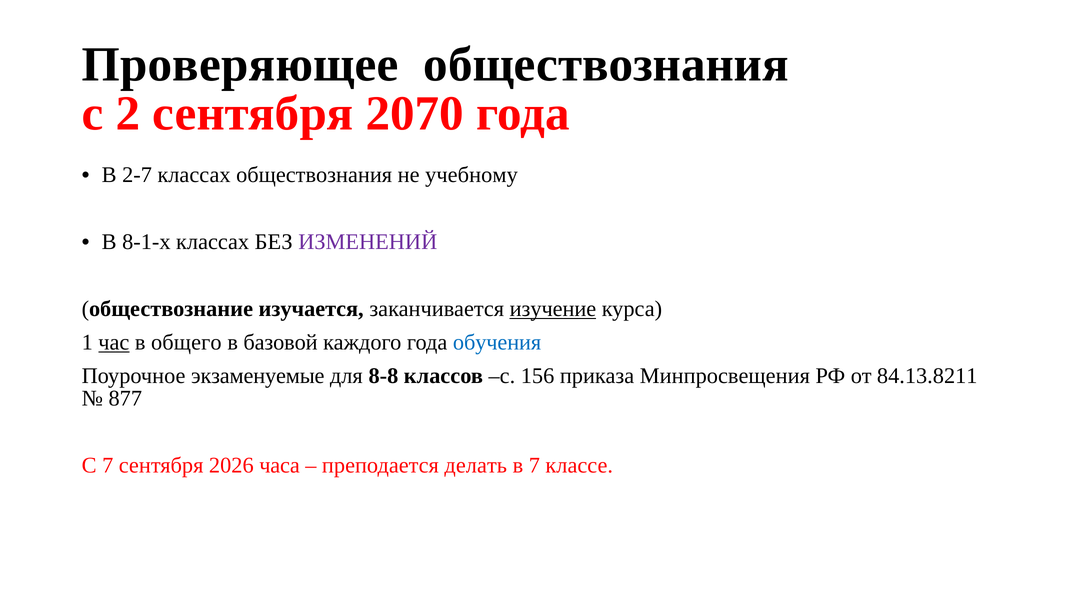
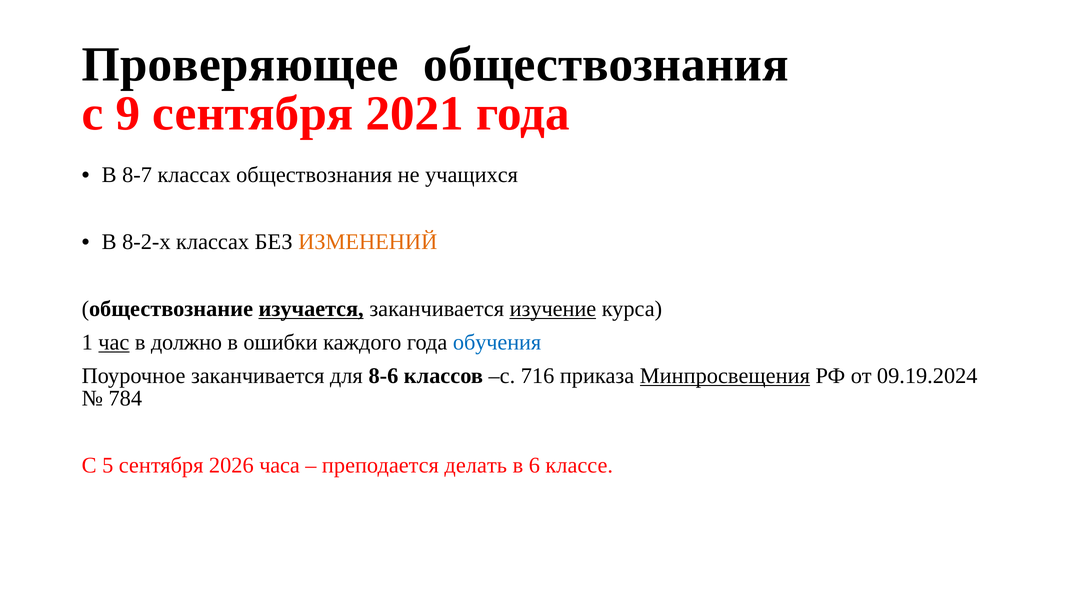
2: 2 -> 9 (128, 113)
2070: 2070 -> 2021 (415, 113)
2-7: 2-7 -> 8-7 (137, 175)
учебному: учебному -> учащихся (472, 175)
8-1-х: 8-1-х -> 8-2-х (146, 242)
ИЗМЕНЕНИЙ colour: purple -> orange (368, 242)
изучается underline: none -> present (311, 309)
общего: общего -> должно (187, 342)
базовой: базовой -> ошибки (281, 342)
Поурочное экзаменуемые: экзаменуемые -> заканчивается (258, 376)
8-8: 8-8 -> 8-6 (383, 376)
156: 156 -> 716 (538, 376)
Минпросвещения underline: none -> present (725, 376)
84.13.8211: 84.13.8211 -> 09.19.2024 (927, 376)
877: 877 -> 784 (125, 398)
С 7: 7 -> 5 (108, 465)
в 7: 7 -> 6 (534, 465)
